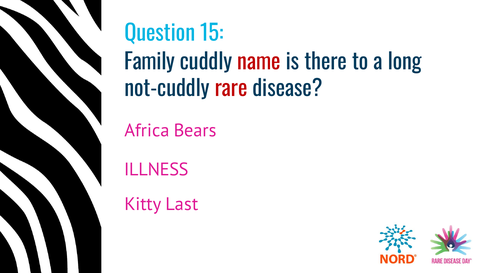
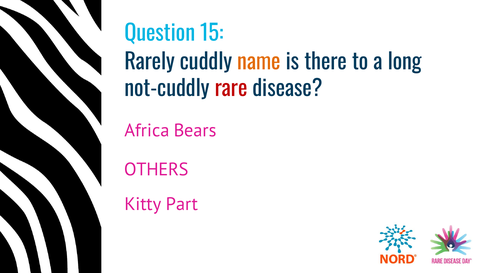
Family: Family -> Rarely (150, 62)
name colour: red -> orange (259, 62)
ILLNESS: ILLNESS -> OTHERS (156, 170)
Last: Last -> Part (182, 204)
